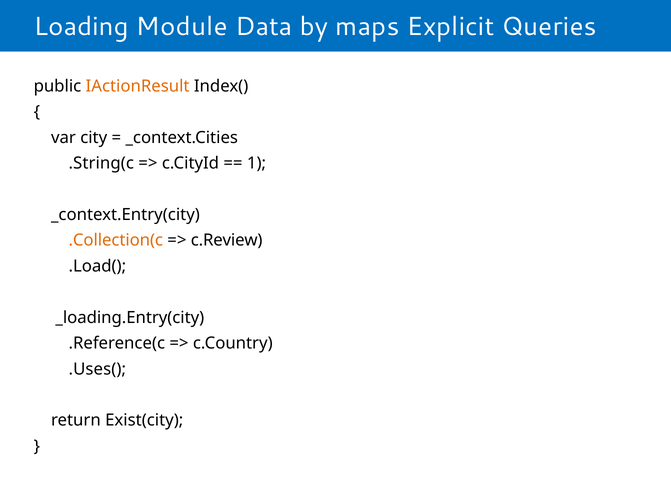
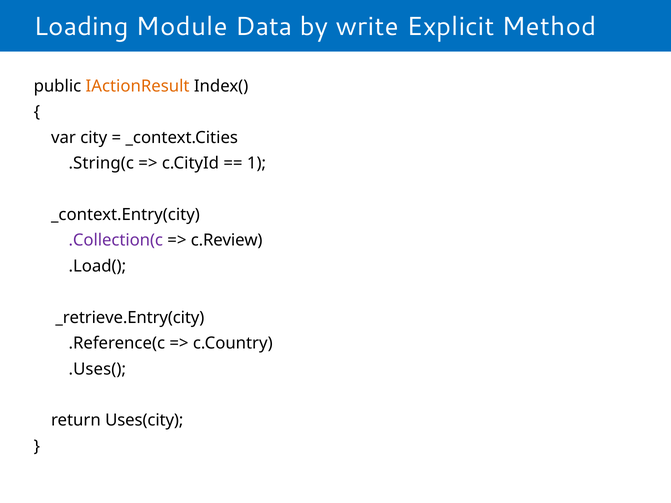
maps: maps -> write (367, 27)
Queries: Queries -> Method (549, 27)
.Collection(c colour: orange -> purple (116, 241)
_loading.Entry(city: _loading.Entry(city -> _retrieve.Entry(city (130, 318)
Exist(city: Exist(city -> Uses(city (144, 421)
